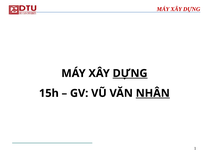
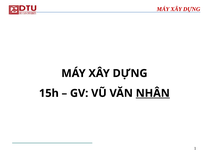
DỰNG underline: present -> none (130, 73)
